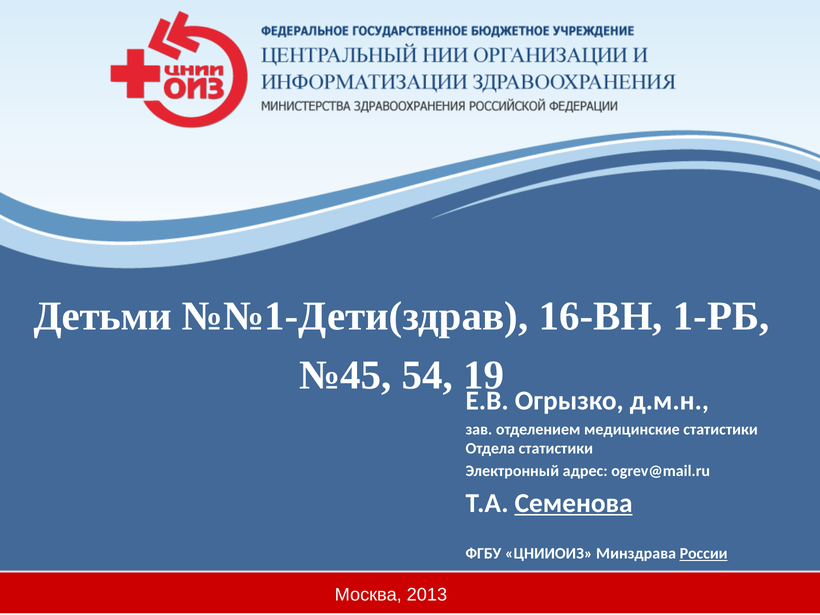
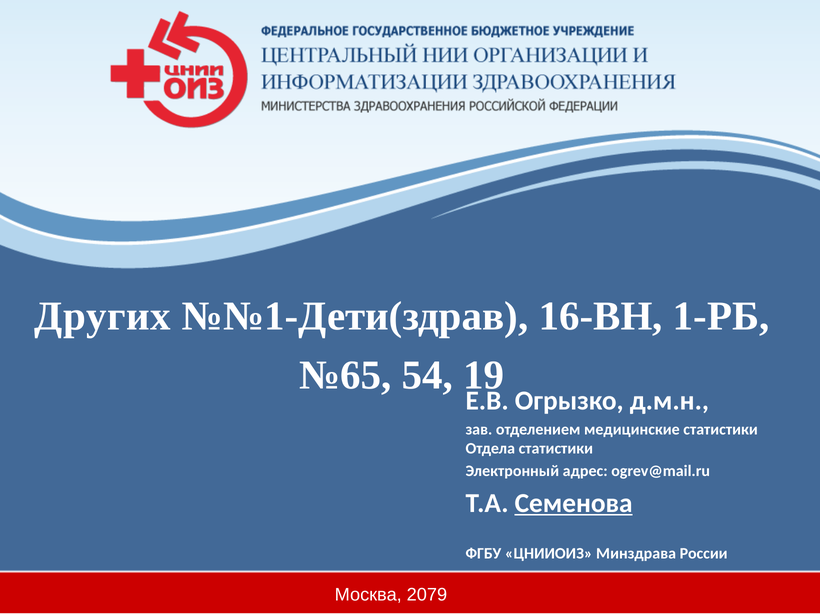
Детьми: Детьми -> Других (103, 316)
№45: №45 -> №65 (346, 375)
России underline: present -> none (704, 554)
2013: 2013 -> 2079 (427, 594)
